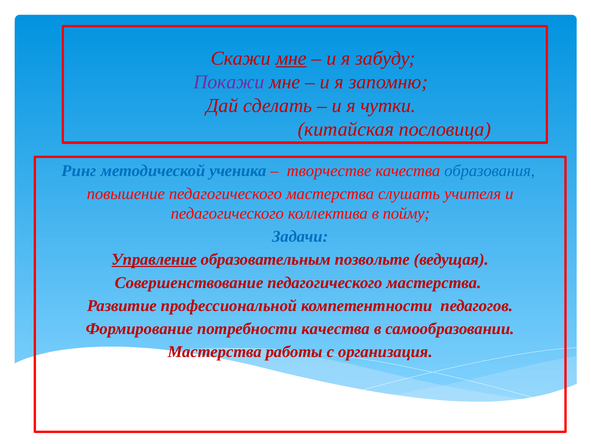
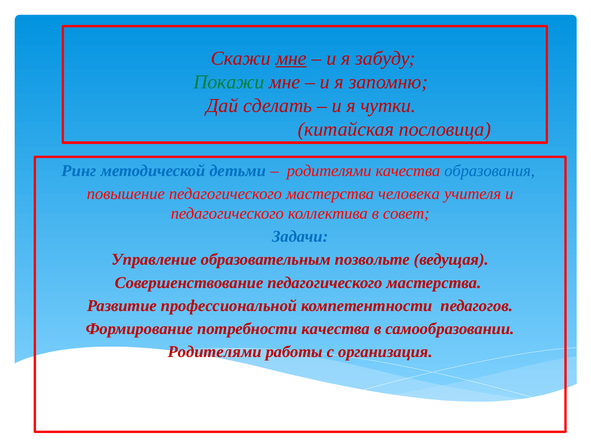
Покажи colour: purple -> green (229, 82)
ученика: ученика -> детьми (238, 170)
творчестве: творчестве -> родителями (329, 170)
слушать: слушать -> человека (409, 193)
пойму: пойму -> совет (406, 213)
Управление underline: present -> none (154, 259)
Мастерства: Мастерства -> Родителями (215, 351)
